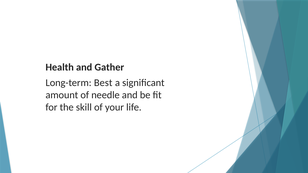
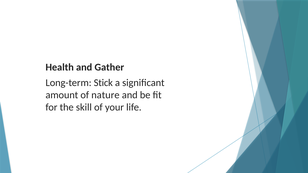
Best: Best -> Stick (103, 83)
needle: needle -> nature (105, 95)
